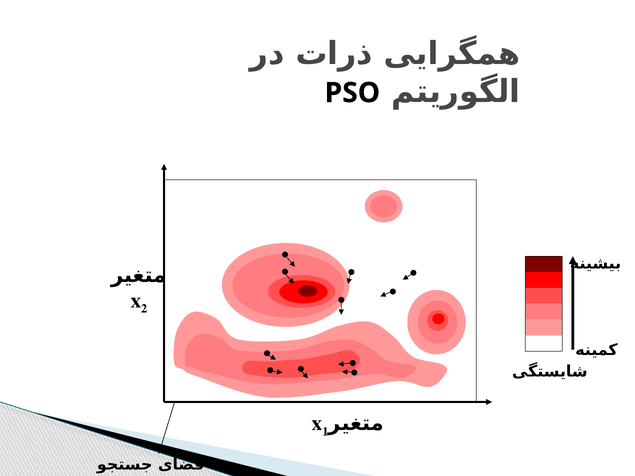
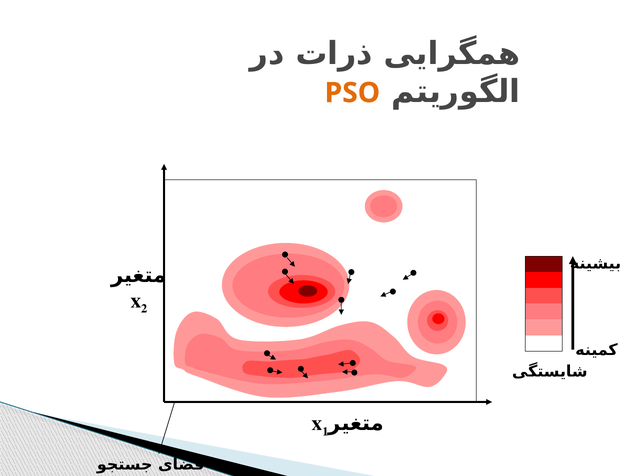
PSO colour: black -> orange (352, 93)
